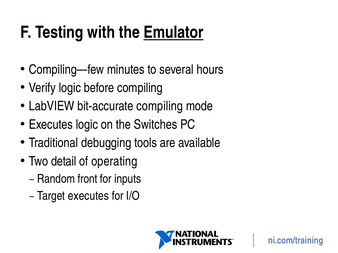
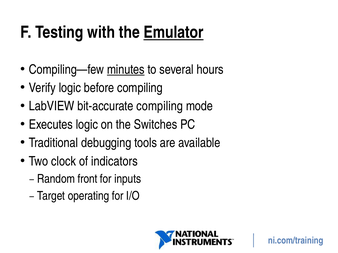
minutes underline: none -> present (126, 70)
detail: detail -> clock (64, 162)
operating: operating -> indicators (114, 162)
executes: executes -> operating (88, 196)
